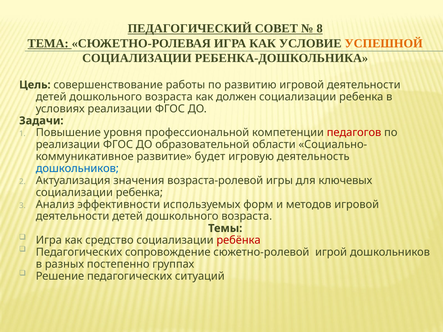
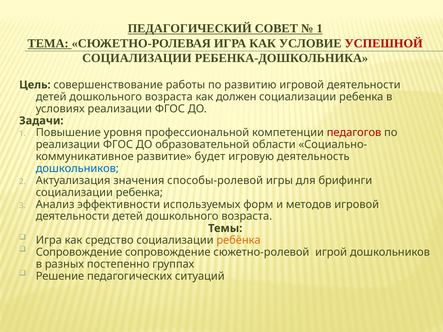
8: 8 -> 1 (320, 29)
УСПЕШНОЙ colour: orange -> red (384, 43)
возраста-ролевой: возраста-ролевой -> способы-ролевой (215, 181)
ключевых: ключевых -> брифинги (345, 181)
ребёнка colour: red -> orange (239, 240)
Педагогических: Педагогических -> Сопровождение (79, 252)
